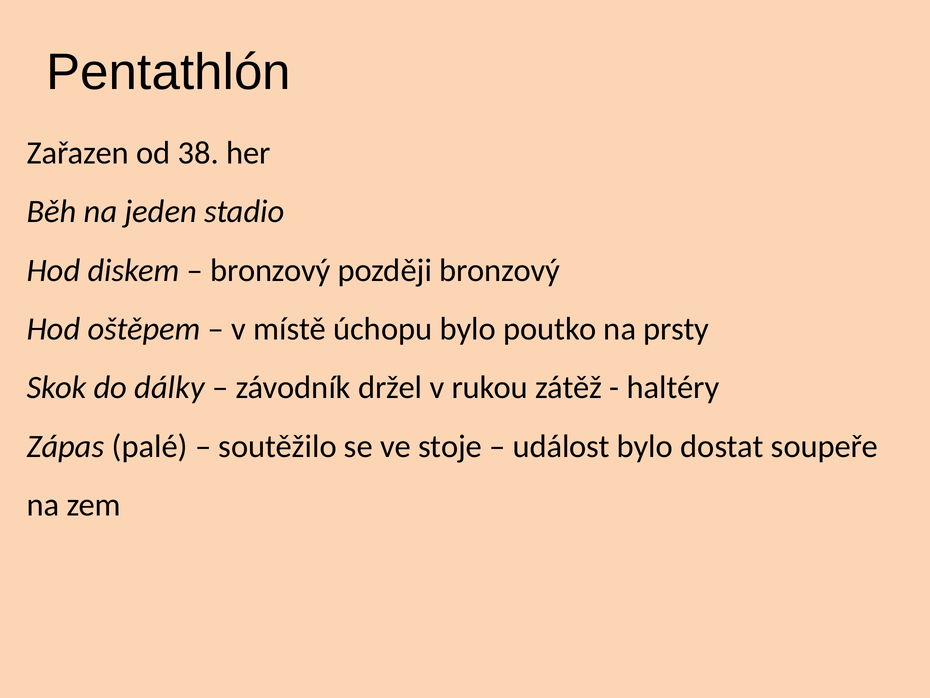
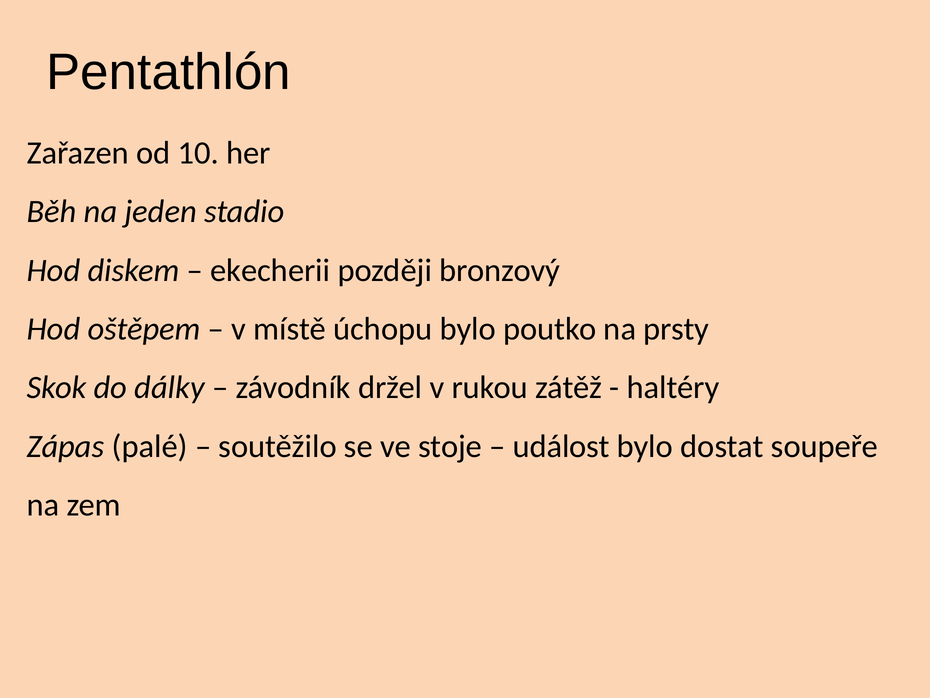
38: 38 -> 10 (198, 153)
bronzový: bronzový -> ekecherii (270, 270)
